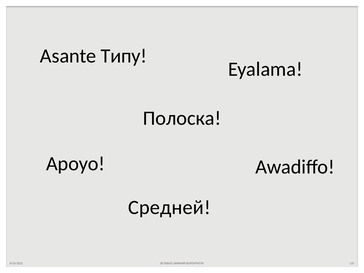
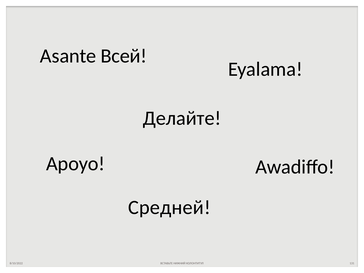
Типу: Типу -> Всей (124, 56)
Полоска: Полоска -> Делайте (182, 118)
